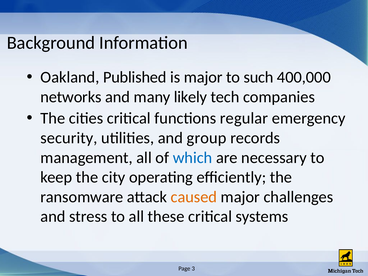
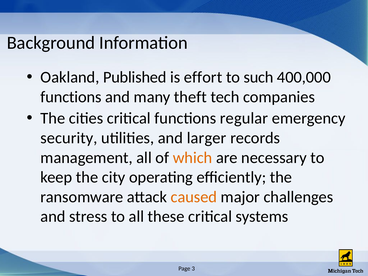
is major: major -> effort (203, 77)
networks: networks -> functions (71, 97)
likely: likely -> theft (190, 97)
group: group -> larger (207, 138)
which colour: blue -> orange (193, 158)
